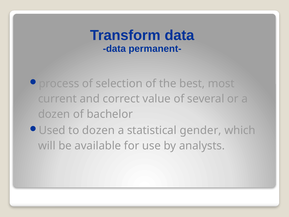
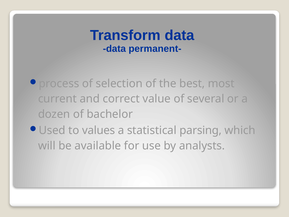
to dozen: dozen -> values (99, 130)
gender: gender -> parsing (201, 130)
